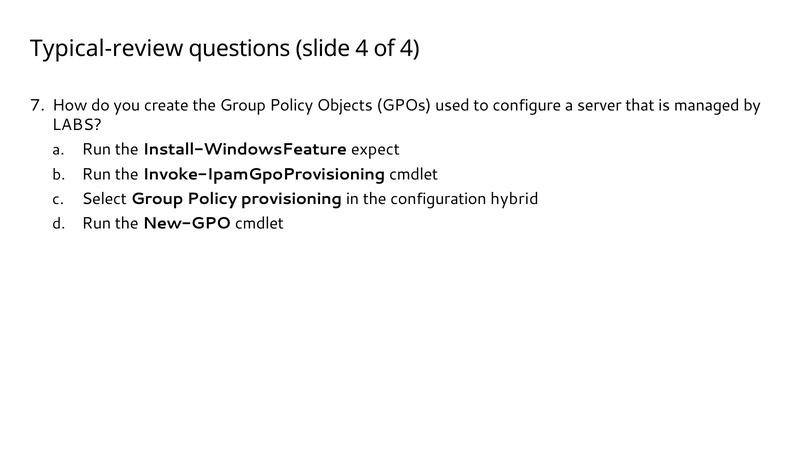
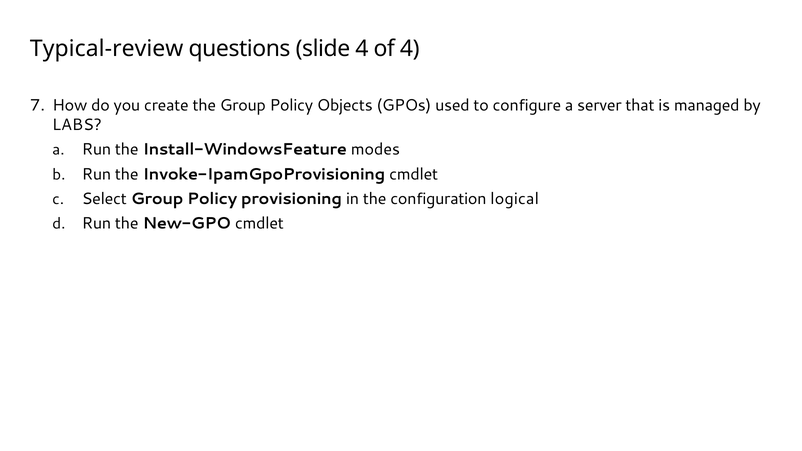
expect: expect -> modes (375, 150)
hybrid: hybrid -> logical (515, 199)
